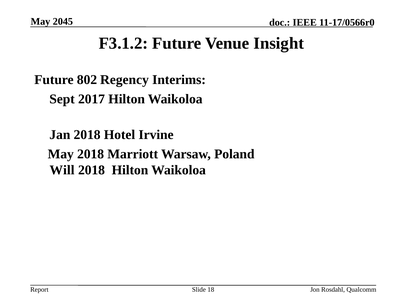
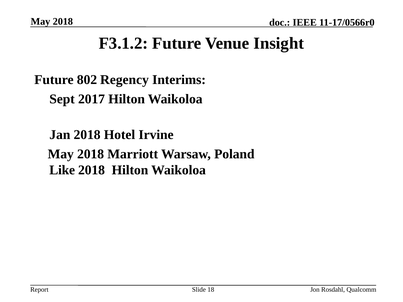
2045: 2045 -> 2018 (63, 21)
Will: Will -> Like (62, 170)
